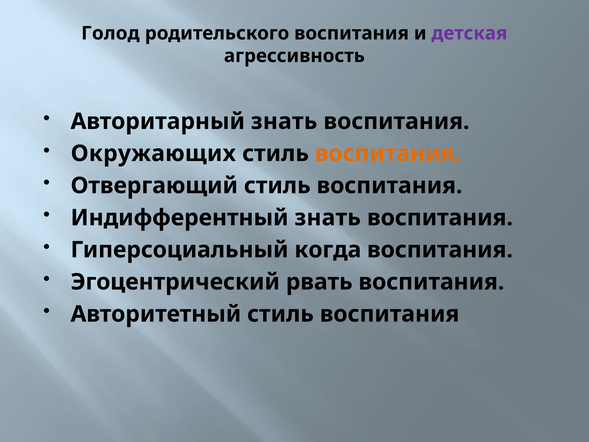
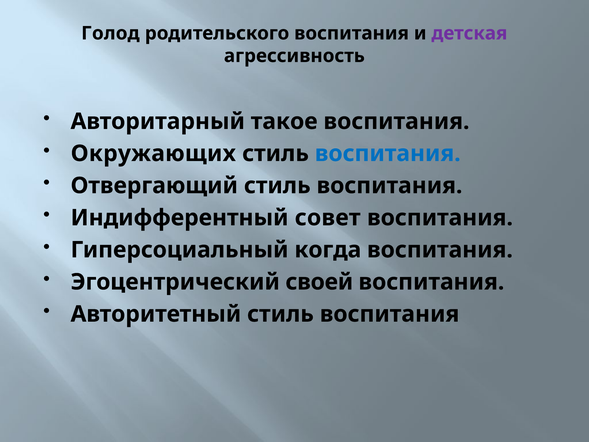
Авторитарный знать: знать -> такое (284, 121)
воспитания colour: orange -> blue (388, 153)
Индифферентный знать: знать -> совет (328, 218)
рвать: рвать -> своей (319, 282)
